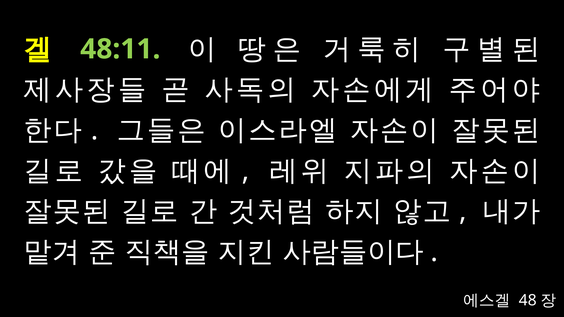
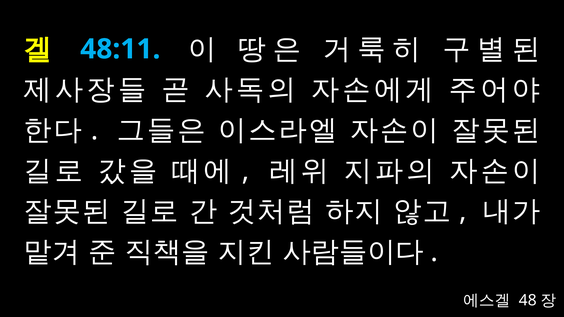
48:11 colour: light green -> light blue (120, 49)
